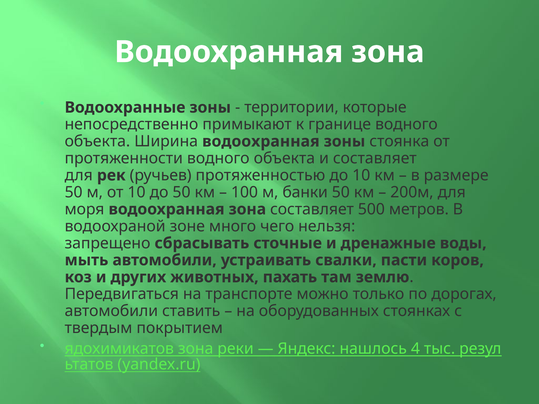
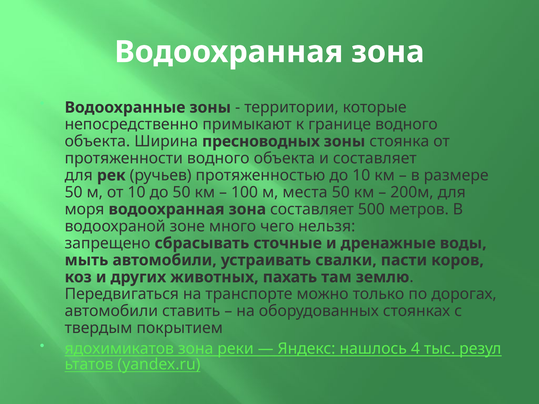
Ширина водоохранная: водоохранная -> пресноводных (261, 141)
банки: банки -> места (305, 192)
